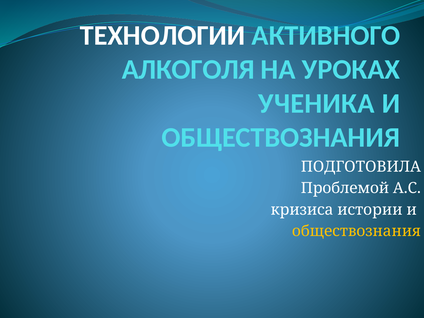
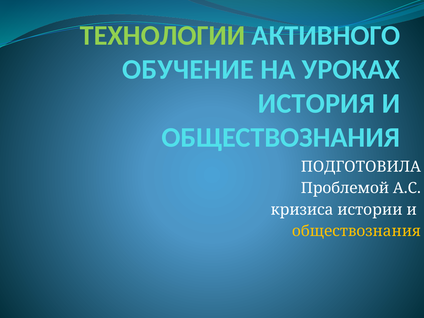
ТЕХНОЛОГИИ colour: white -> light green (163, 36)
АЛКОГОЛЯ: АЛКОГОЛЯ -> ОБУЧЕНИЕ (188, 70)
УЧЕНИКА: УЧЕНИКА -> ИСТОРИЯ (316, 103)
